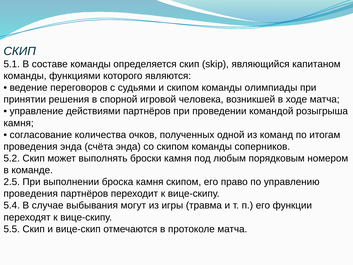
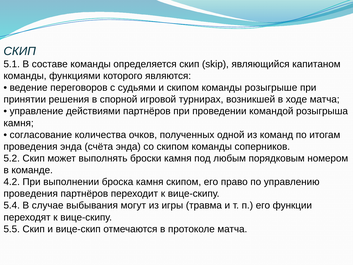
олимпиады: олимпиады -> розыгрыше (271, 88)
человека: человека -> турнирах (201, 99)
2.5: 2.5 -> 4.2 (12, 182)
